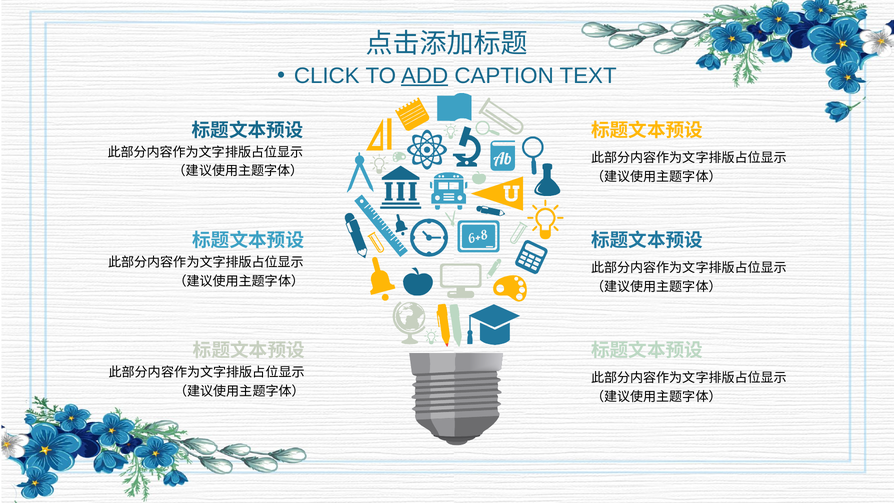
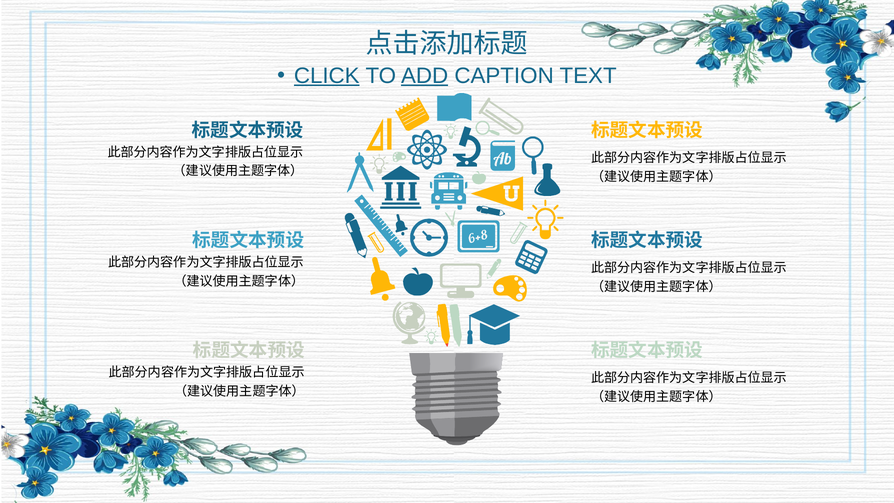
CLICK underline: none -> present (327, 76)
